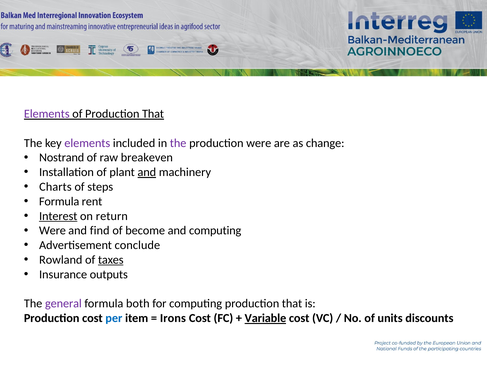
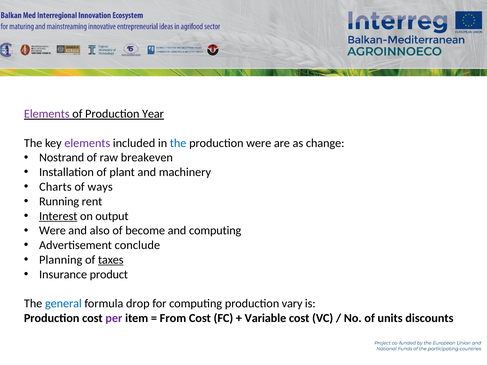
of Production That: That -> Year (153, 114)
the colour: purple -> blue (178, 143)
and underline: present -> none (147, 172)
steps: steps -> ways (100, 187)
Formula: Formula -> Running (59, 202)
return: return -> output (112, 216)
find: find -> also (100, 231)
Rowland: Rowland -> Planning (61, 260)
outputs: outputs -> product (109, 275)
general colour: purple -> blue (63, 304)
both: both -> drop (138, 304)
computing production that: that -> vary (292, 304)
per colour: blue -> purple (114, 318)
Irons: Irons -> From (173, 318)
Variable underline: present -> none (265, 318)
